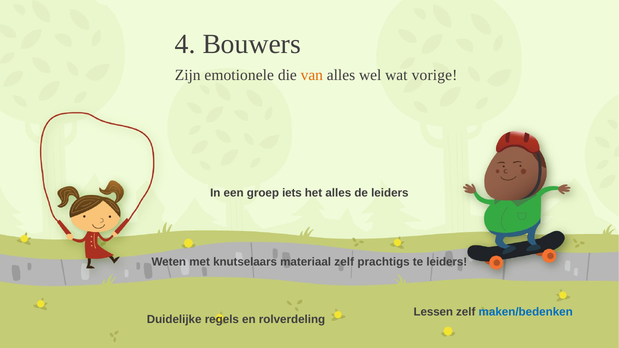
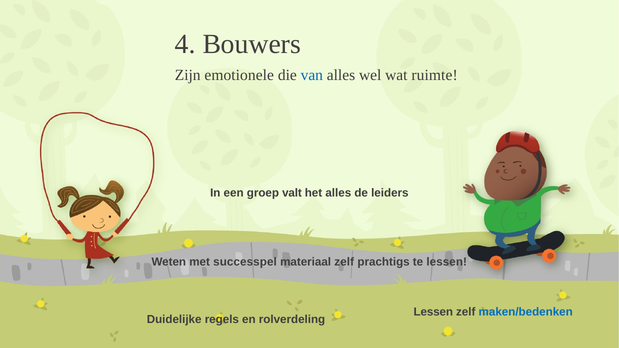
van colour: orange -> blue (312, 75)
vorige: vorige -> ruimte (435, 75)
iets: iets -> valt (292, 193)
knutselaars: knutselaars -> successpel (245, 262)
te leiders: leiders -> lessen (447, 262)
